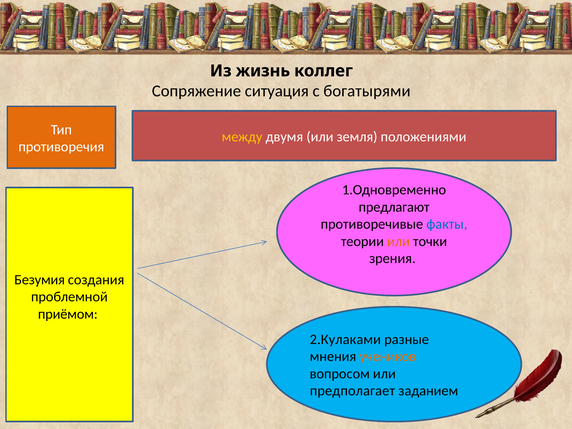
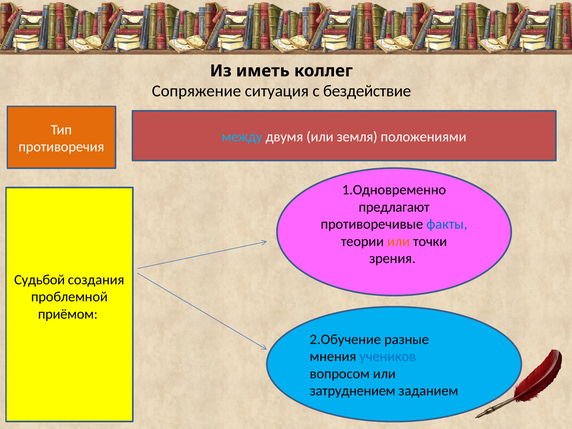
жизнь: жизнь -> иметь (263, 71)
богатырями: богатырями -> бездействие (367, 91)
между colour: yellow -> light blue (242, 137)
Безумия: Безумия -> Судьбой (40, 280)
2.Кулаками: 2.Кулаками -> 2.Обучение (345, 339)
учеников colour: orange -> blue (388, 357)
предполагает: предполагает -> затруднением (353, 391)
